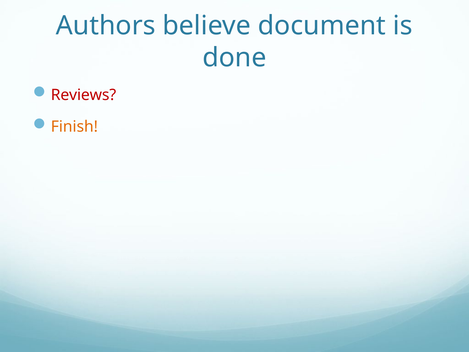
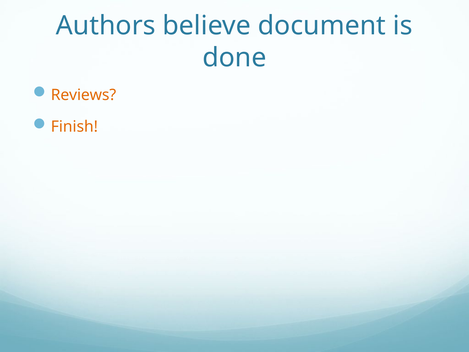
Reviews colour: red -> orange (83, 95)
